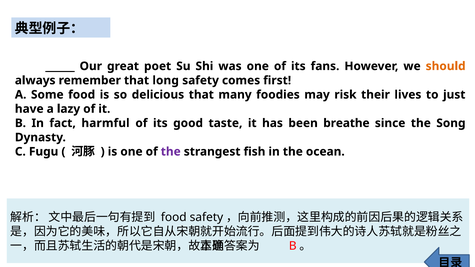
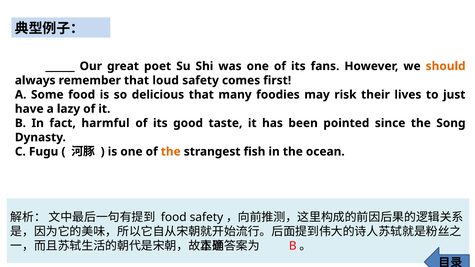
long: long -> loud (166, 80)
breathe: breathe -> pointed (346, 123)
the colour: purple -> orange (171, 152)
